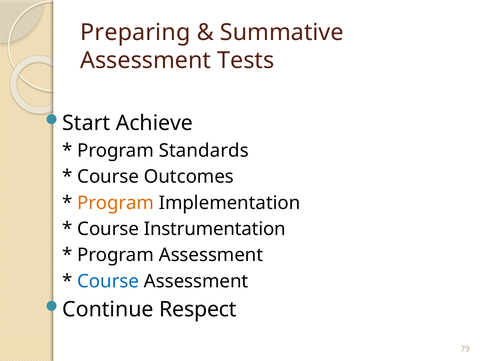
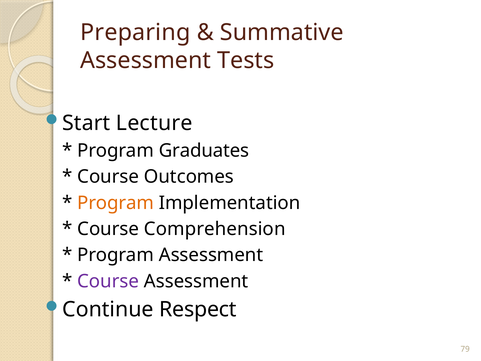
Achieve: Achieve -> Lecture (154, 123)
Standards: Standards -> Graduates (204, 150)
Instrumentation: Instrumentation -> Comprehension (215, 229)
Course colour: blue -> purple (108, 281)
